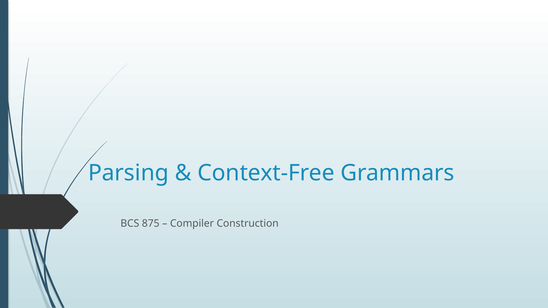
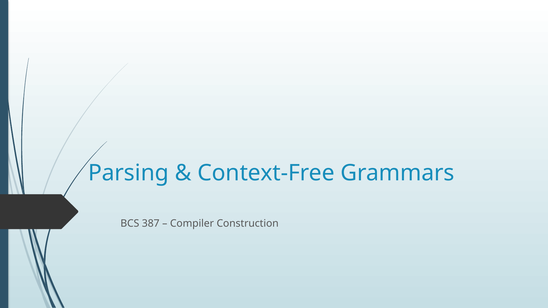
875: 875 -> 387 (151, 224)
